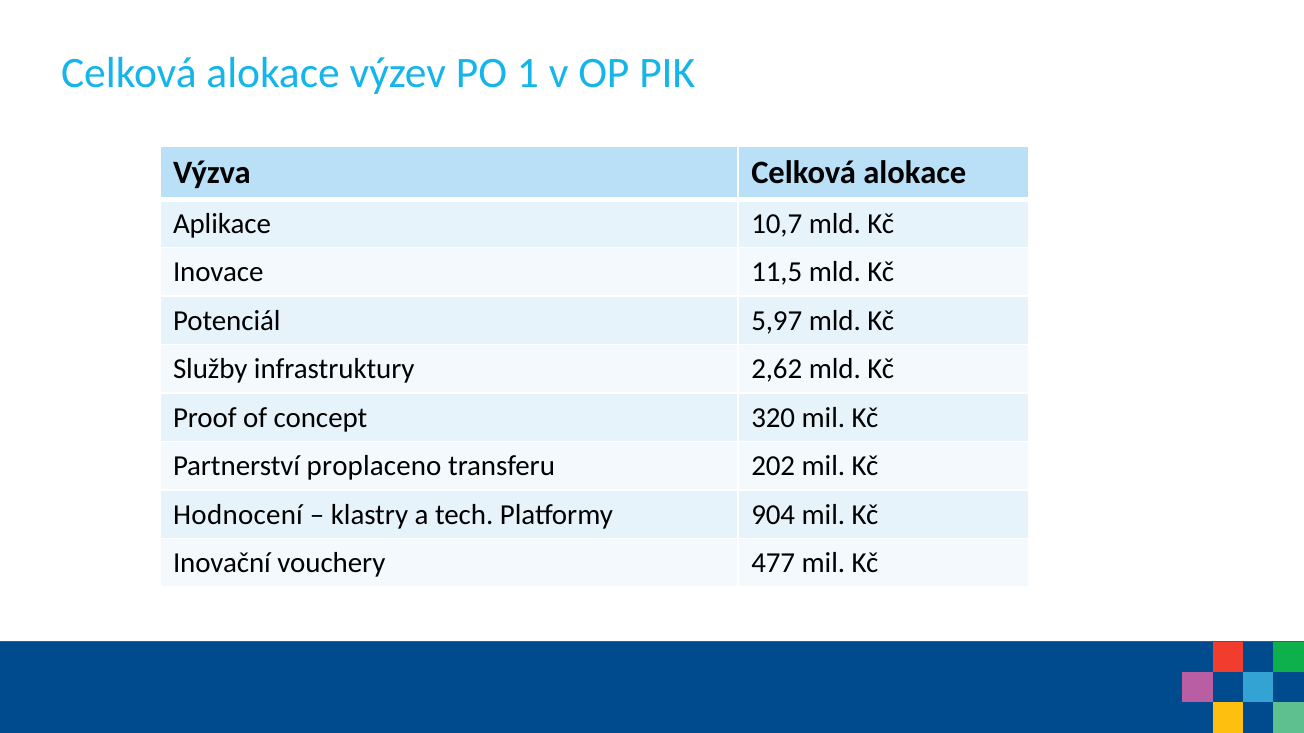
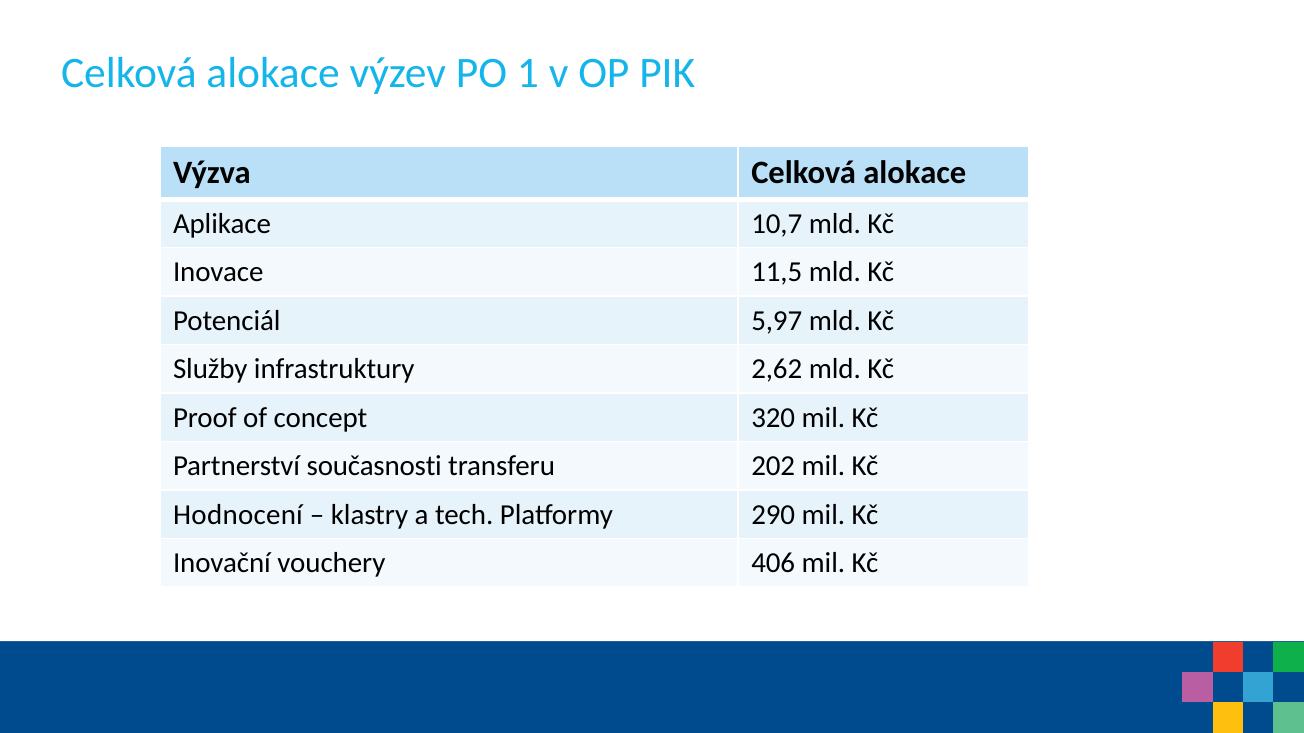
proplaceno: proplaceno -> současnosti (374, 466)
904: 904 -> 290 (773, 515)
477: 477 -> 406 (773, 563)
